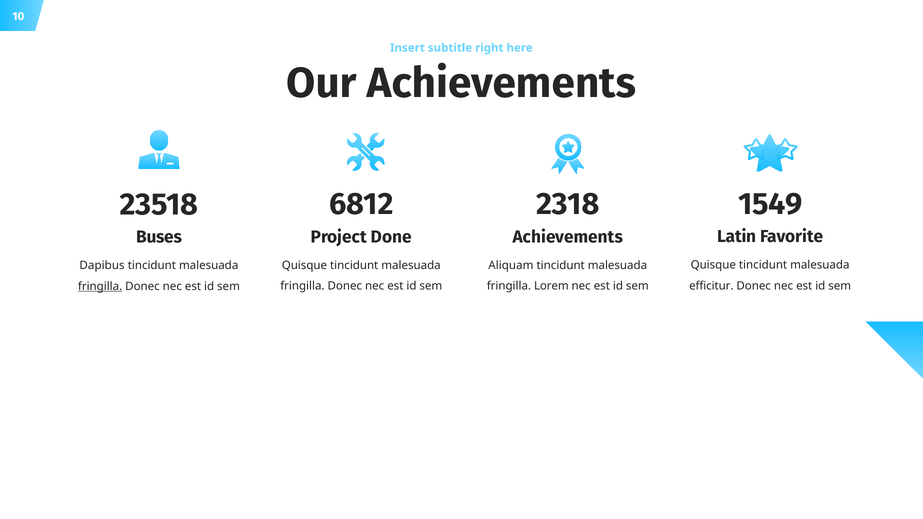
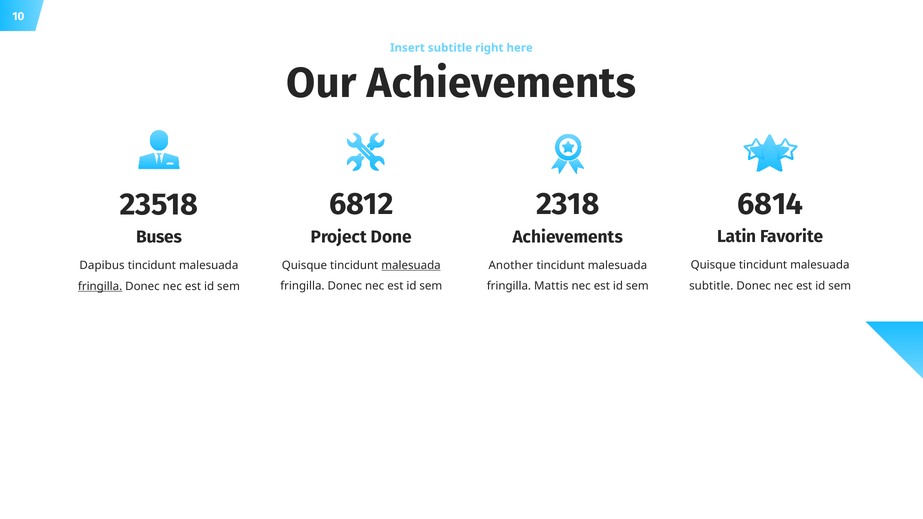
1549: 1549 -> 6814 (770, 204)
malesuada underline: none -> present (411, 265)
Aliquam: Aliquam -> Another (511, 265)
efficitur: efficitur -> subtitle (711, 286)
Lorem: Lorem -> Mattis (551, 286)
